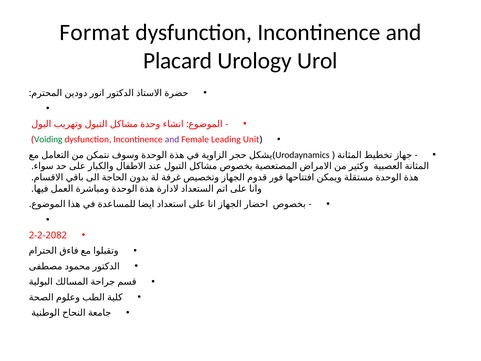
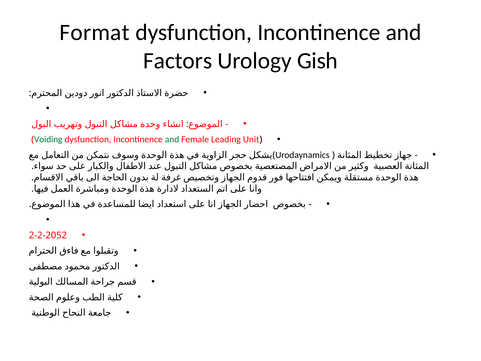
Placard: Placard -> Factors (178, 61)
Urol: Urol -> Gish (317, 61)
and colour: purple -> green (172, 139)
2-2-2082: 2-2-2082 -> 2-2-2052 (48, 235)
